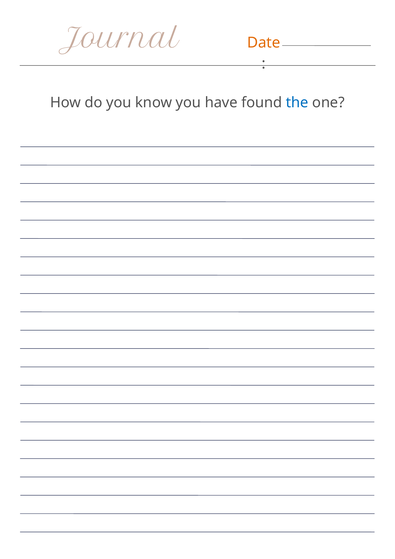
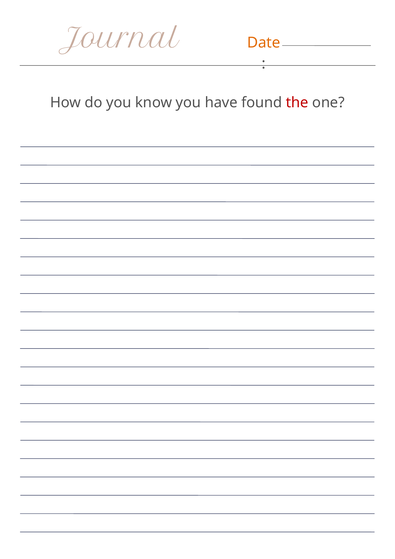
the colour: blue -> red (297, 102)
